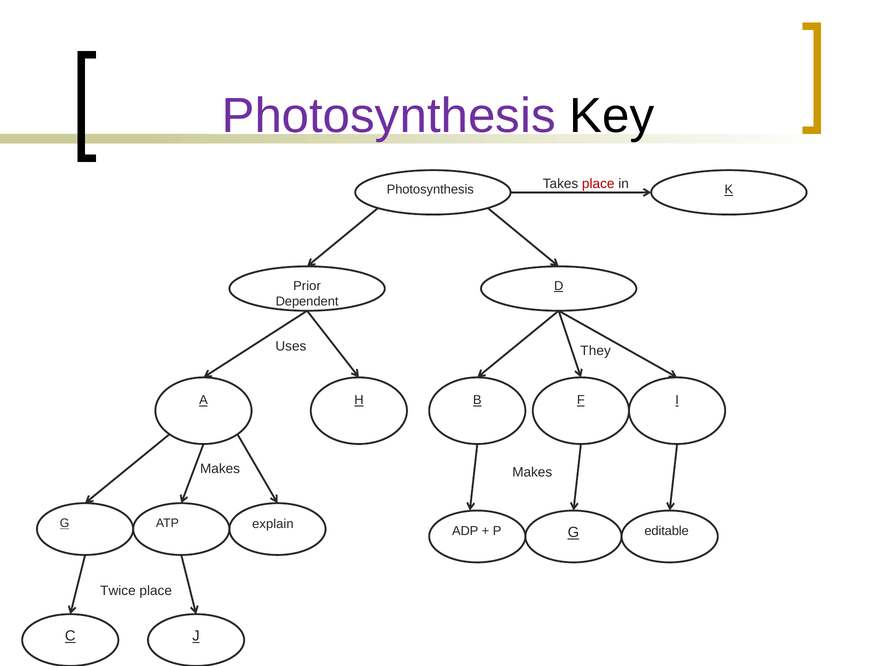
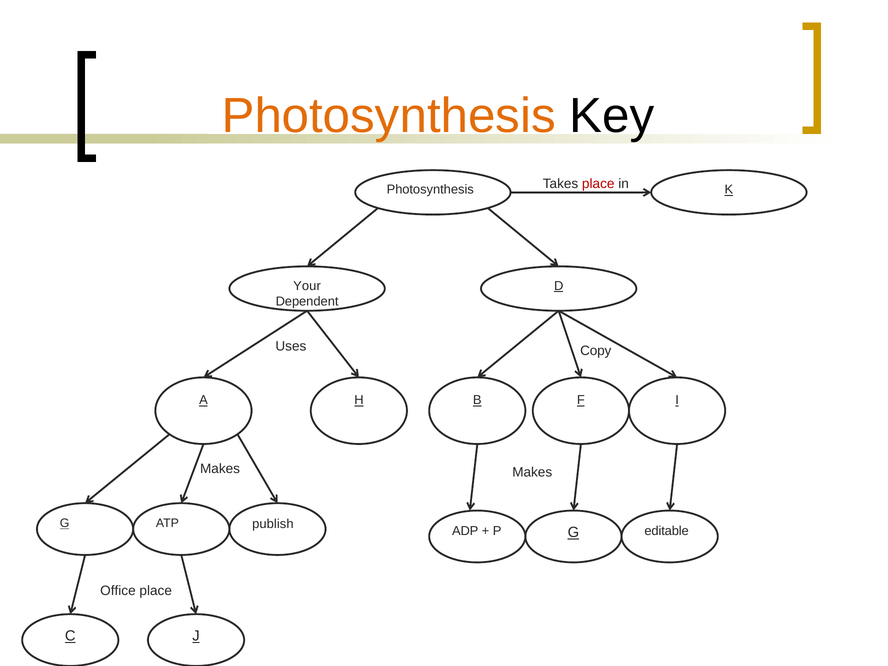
Photosynthesis colour: purple -> orange (389, 116)
Prior: Prior -> Your (307, 286)
They: They -> Copy (596, 351)
explain: explain -> publish (273, 524)
Twice: Twice -> Office (118, 591)
